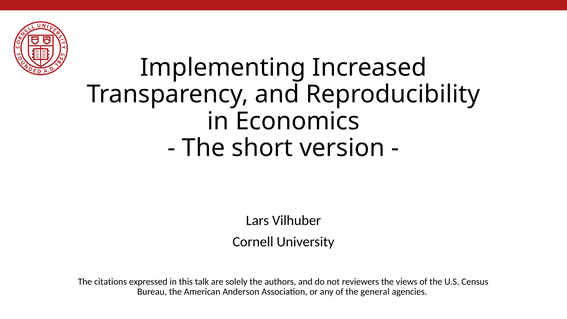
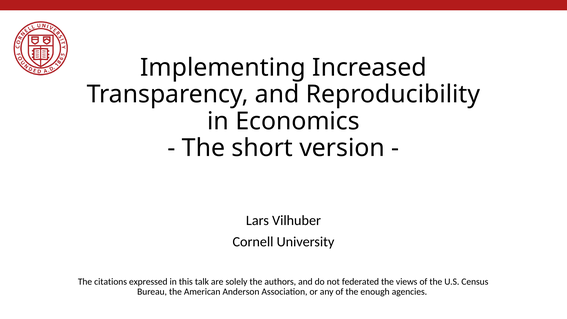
reviewers: reviewers -> federated (360, 282)
general: general -> enough (375, 292)
